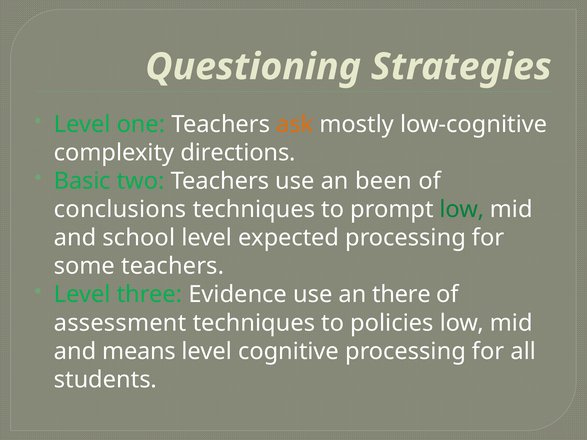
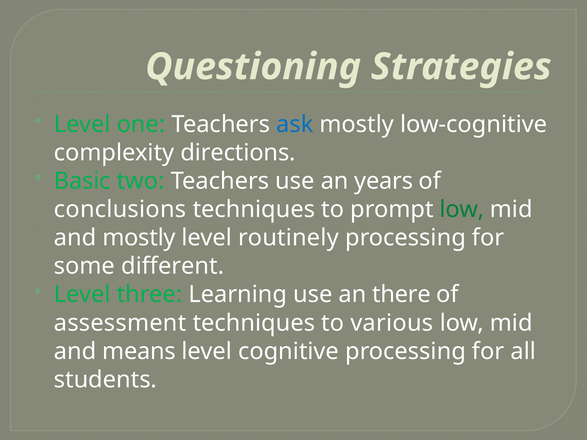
ask colour: orange -> blue (295, 124)
been: been -> years (384, 181)
and school: school -> mostly (139, 238)
expected: expected -> routinely (288, 238)
some teachers: teachers -> different (173, 266)
Evidence: Evidence -> Learning (238, 295)
policies: policies -> various (392, 323)
